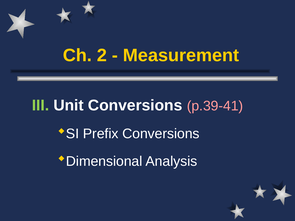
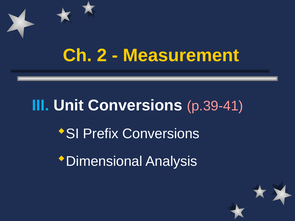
III colour: light green -> light blue (40, 105)
